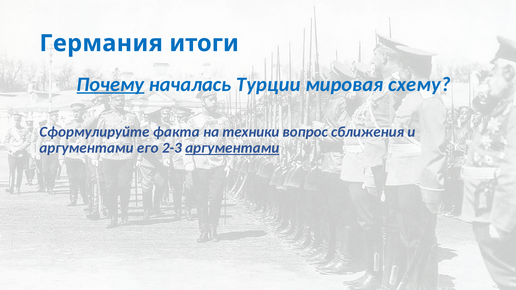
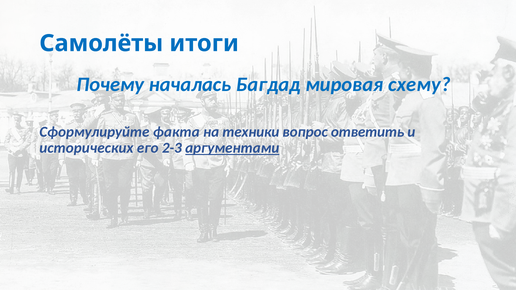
Германия: Германия -> Самолёты (101, 43)
Почему underline: present -> none (110, 84)
Турции: Турции -> Багдад (268, 84)
сближения: сближения -> ответить (368, 132)
аргументами: аргументами -> исторических (86, 148)
